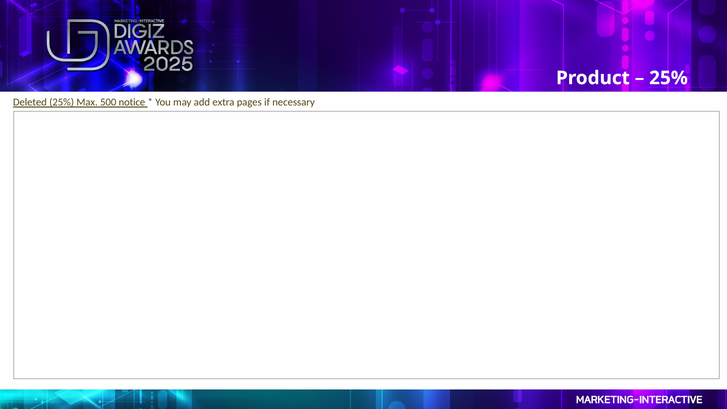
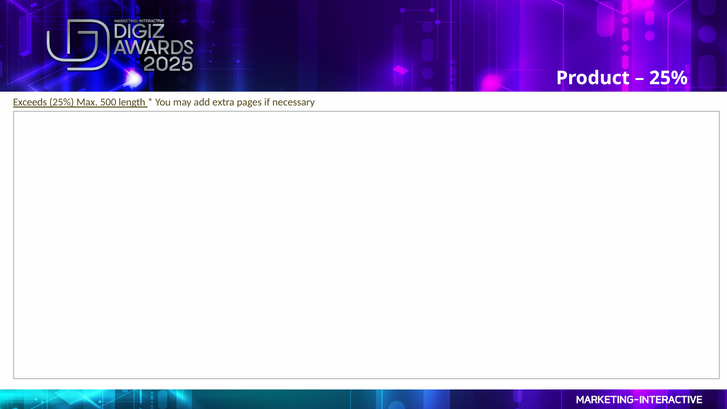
Deleted: Deleted -> Exceeds (30, 102)
notice: notice -> length (132, 102)
